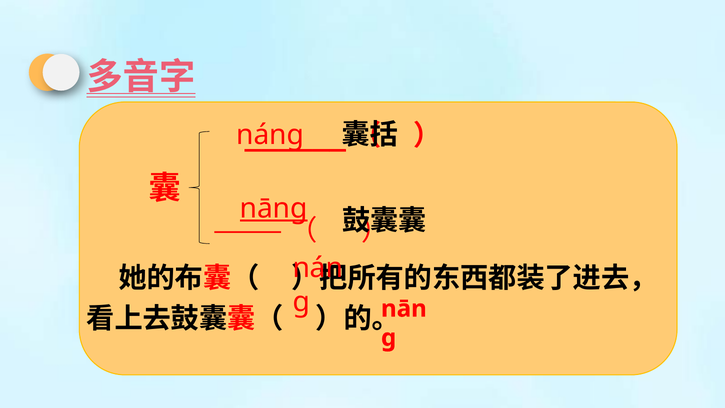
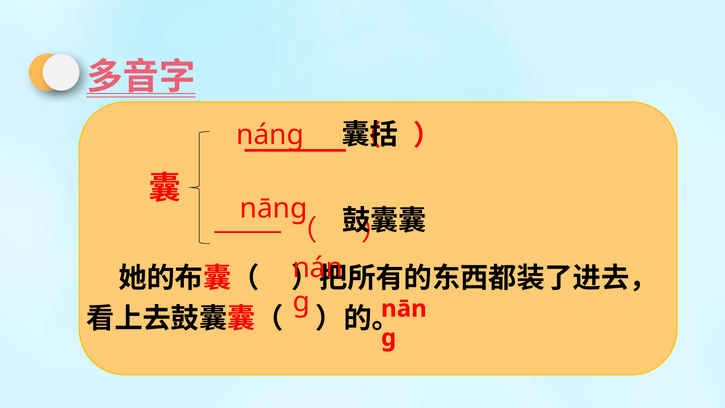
nāng underline: present -> none (274, 208)
